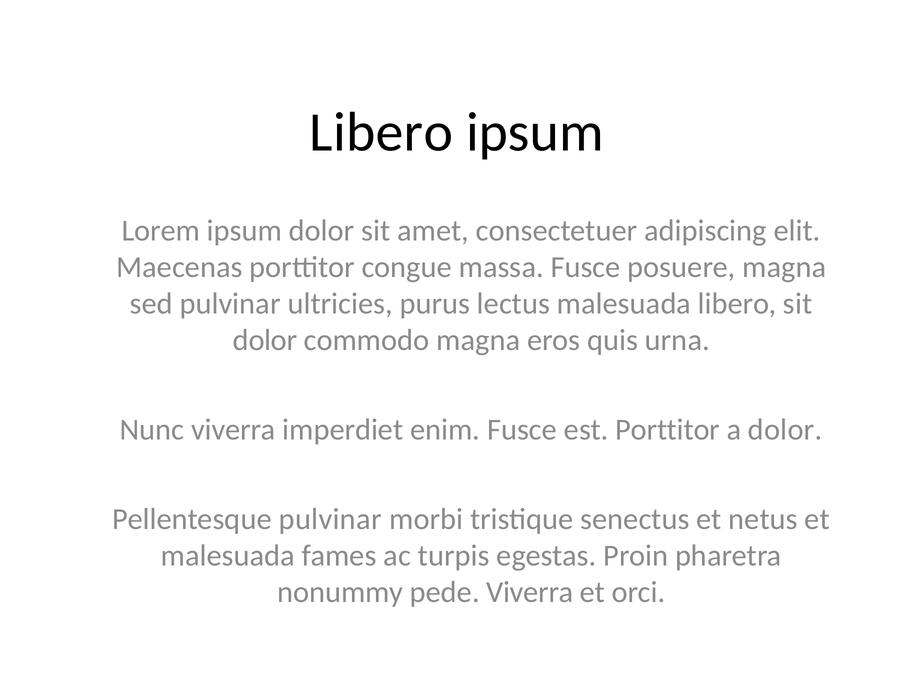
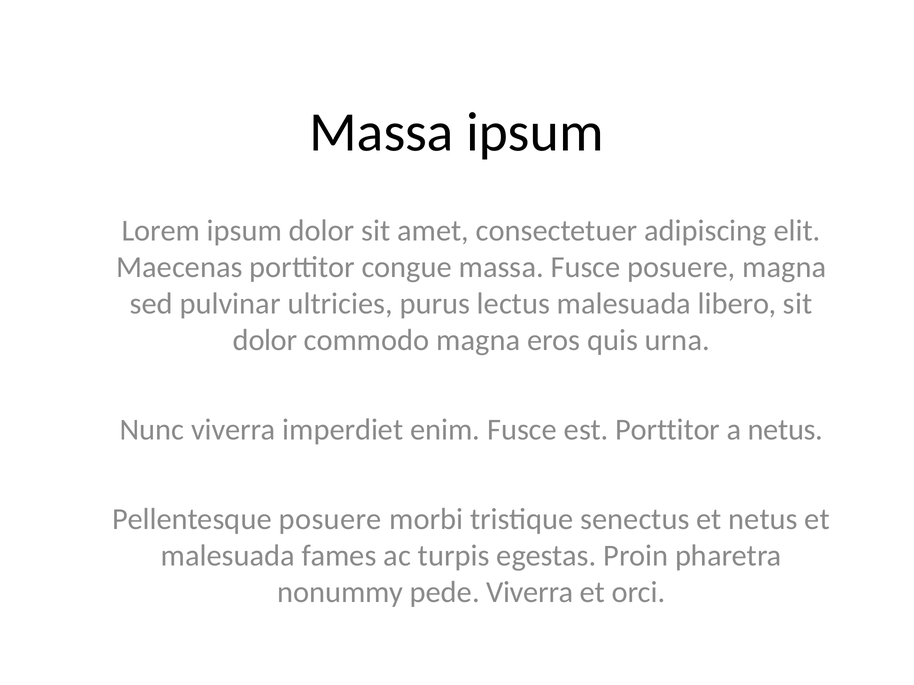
Libero: Libero -> Massa (382, 132)
a dolor: dolor -> netus (785, 430)
Pellentesque pulvinar: pulvinar -> posuere (330, 519)
